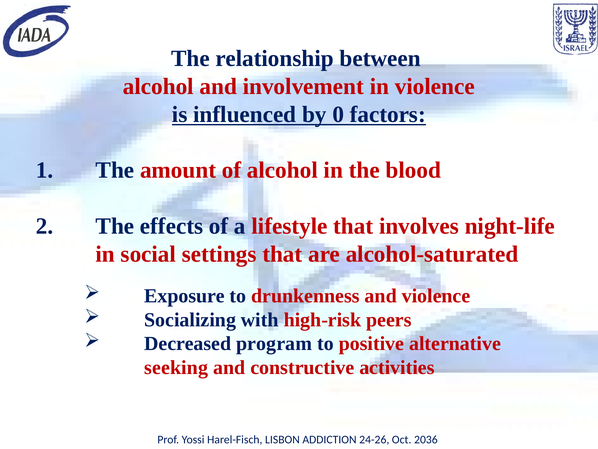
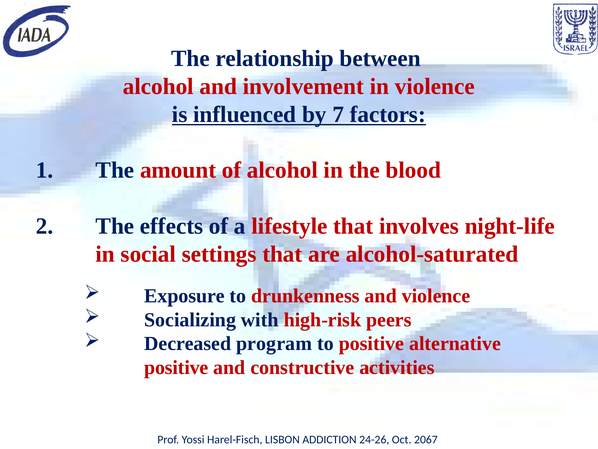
0: 0 -> 7 (338, 114)
seeking: seeking -> positive (176, 367)
2036: 2036 -> 2067 (426, 439)
